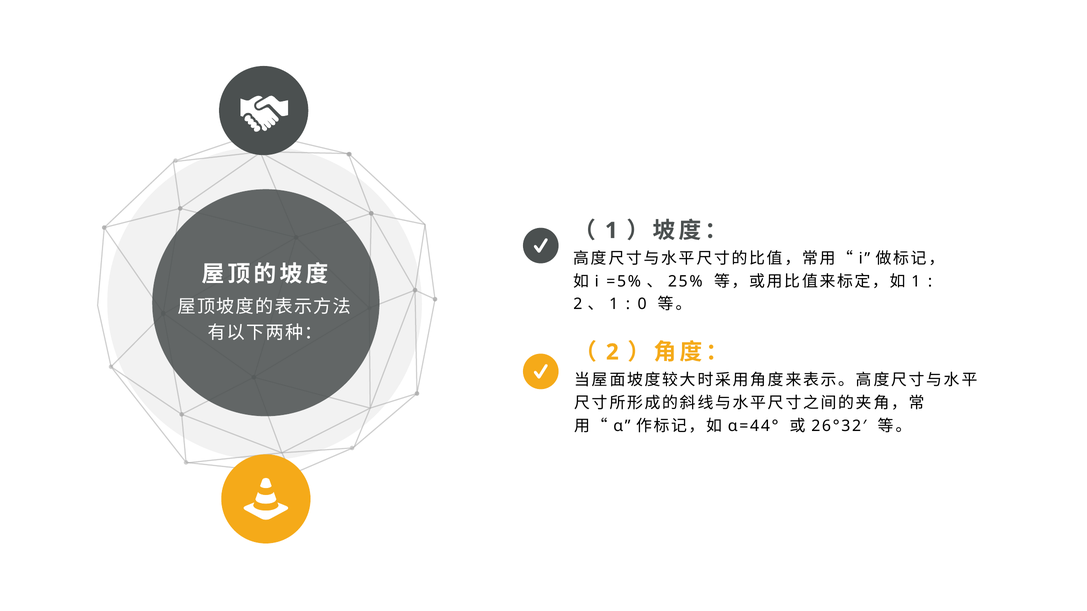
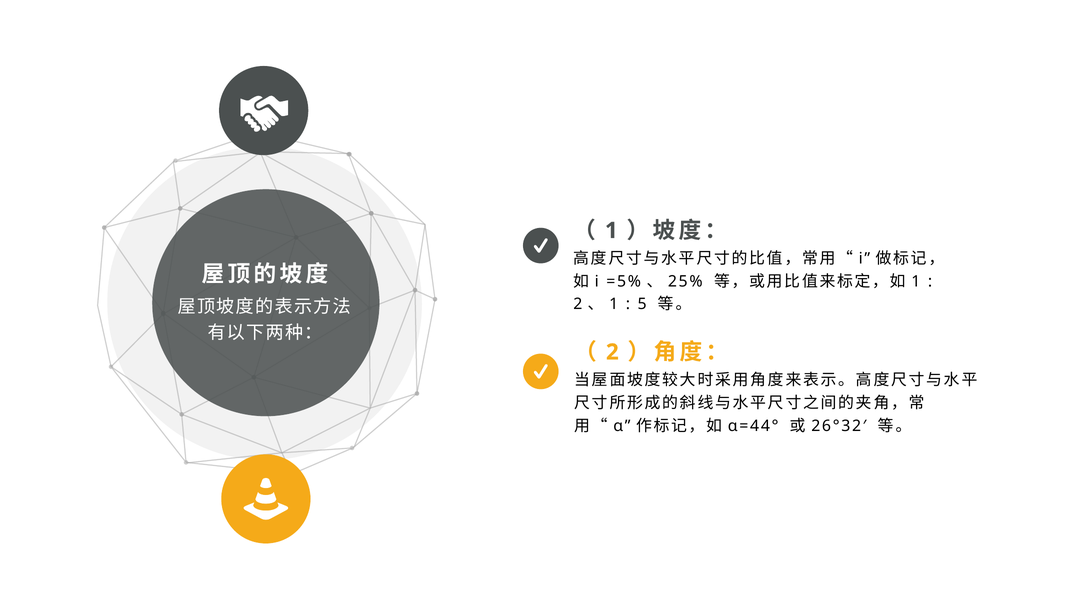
0: 0 -> 5 (642, 304)
